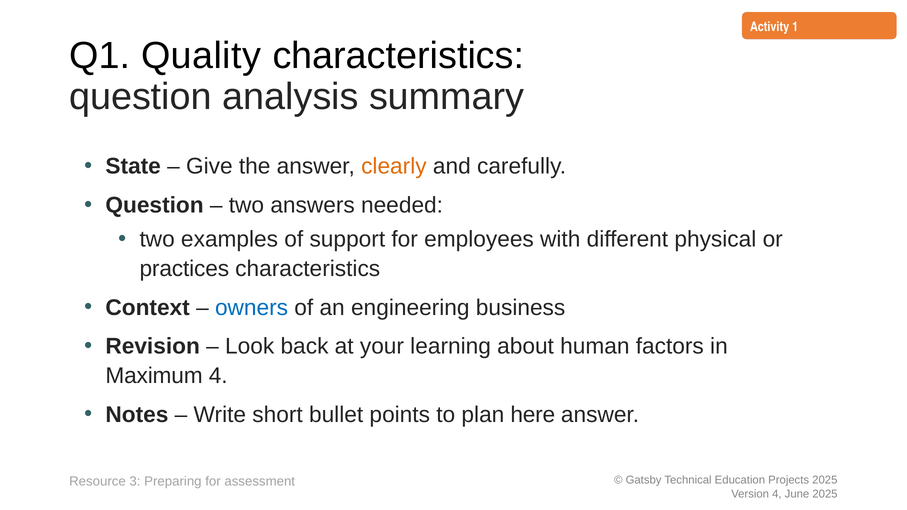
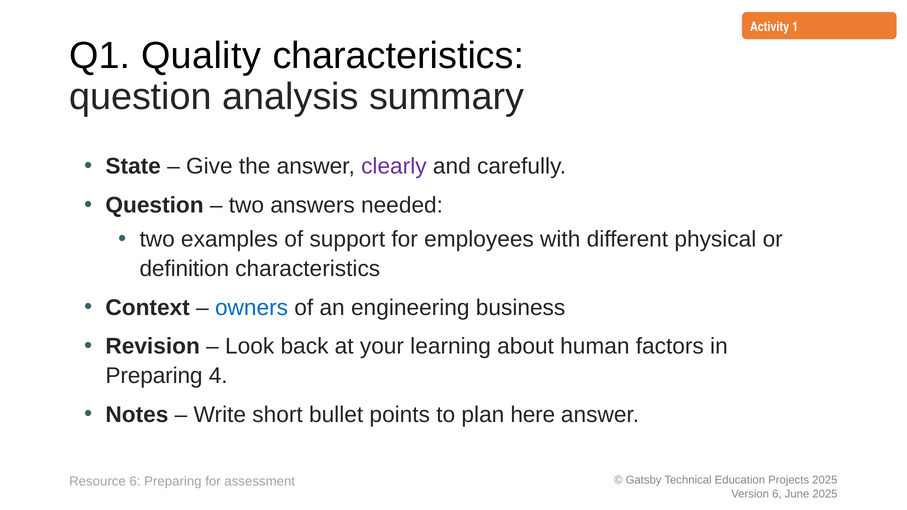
clearly colour: orange -> purple (394, 167)
practices: practices -> definition (184, 269)
Maximum: Maximum -> Preparing (154, 376)
Resource 3: 3 -> 6 (135, 482)
4: 4 -> 6 (777, 494)
